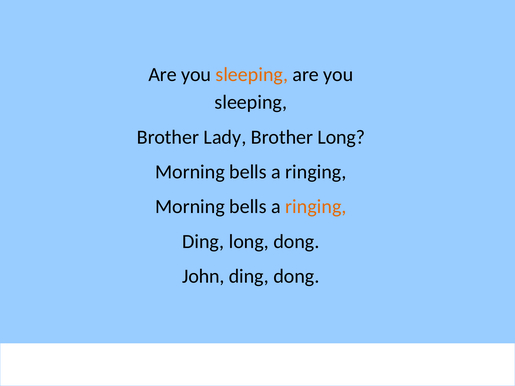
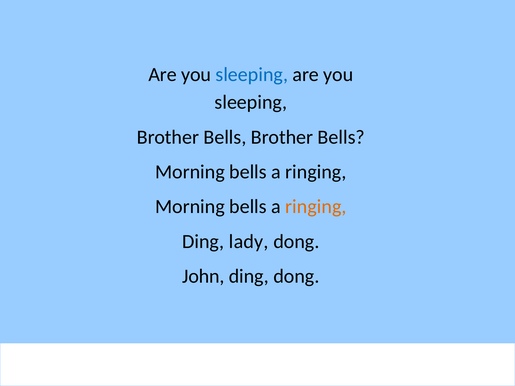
sleeping colour: orange -> blue (252, 75)
Lady: Lady -> Bells (225, 137)
Long: Long -> Bells (341, 137)
Ding long: long -> lady (249, 242)
